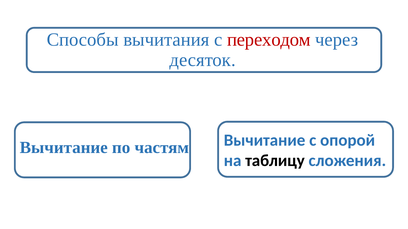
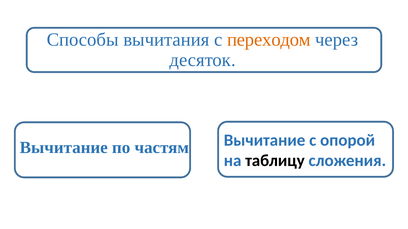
переходом colour: red -> orange (269, 40)
